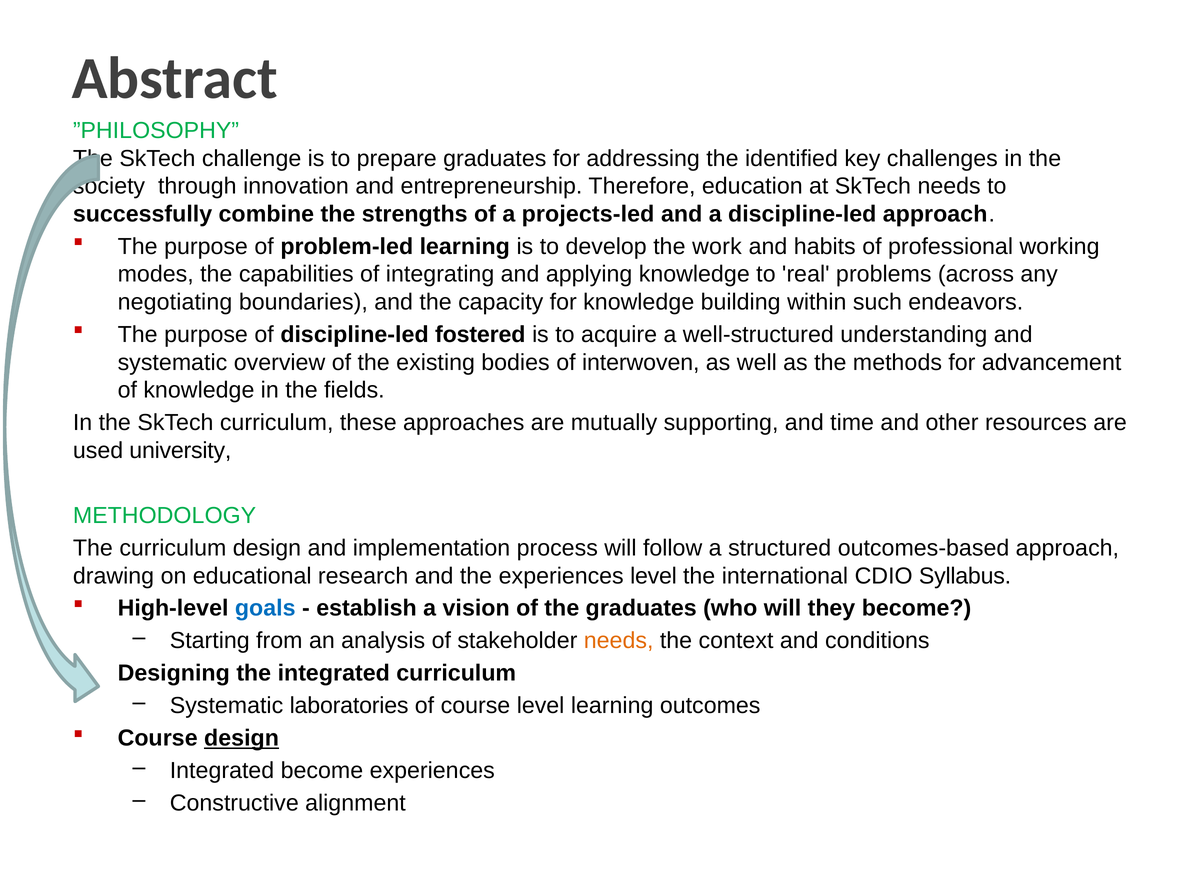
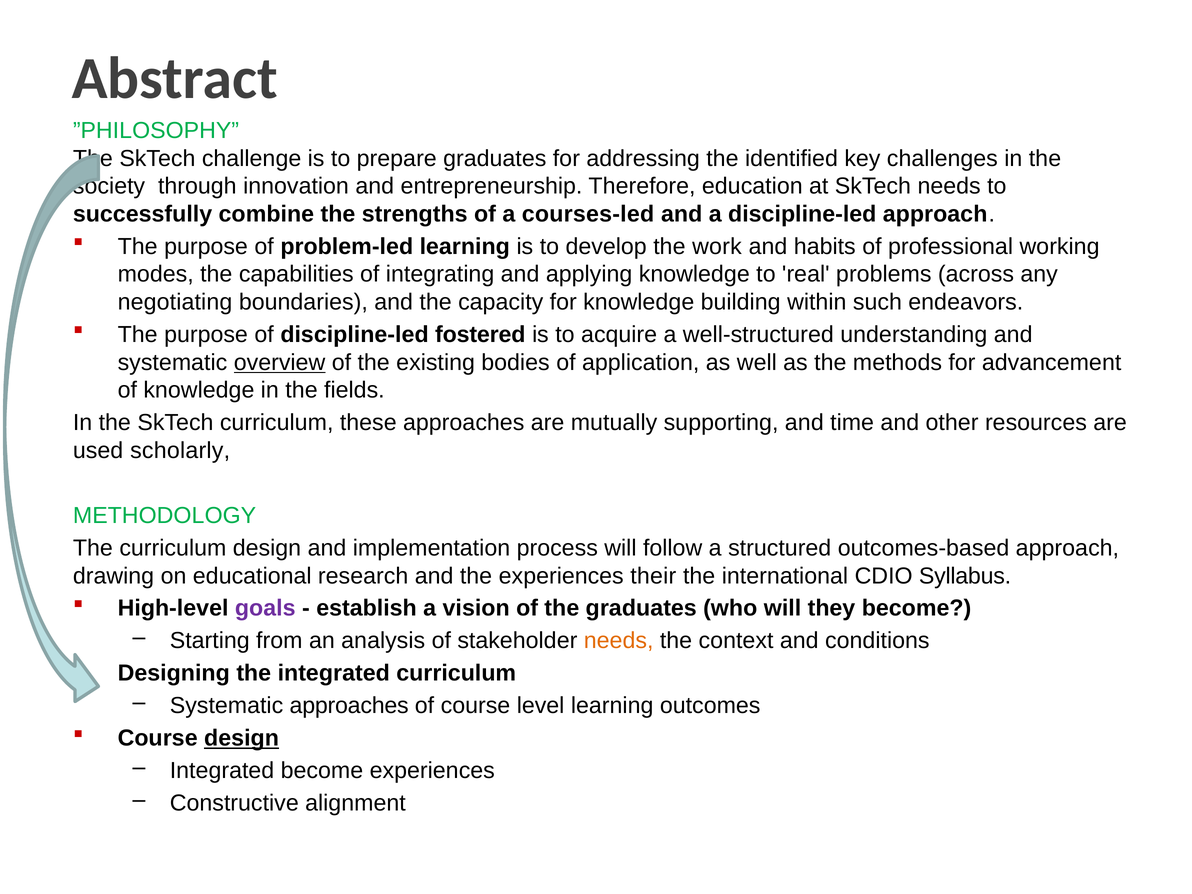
projects-led: projects-led -> courses-led (588, 214)
overview underline: none -> present (280, 362)
interwoven: interwoven -> application (641, 362)
university: university -> scholarly (180, 451)
experiences level: level -> their (653, 576)
goals colour: blue -> purple (265, 608)
Systematic laboratories: laboratories -> approaches (349, 706)
